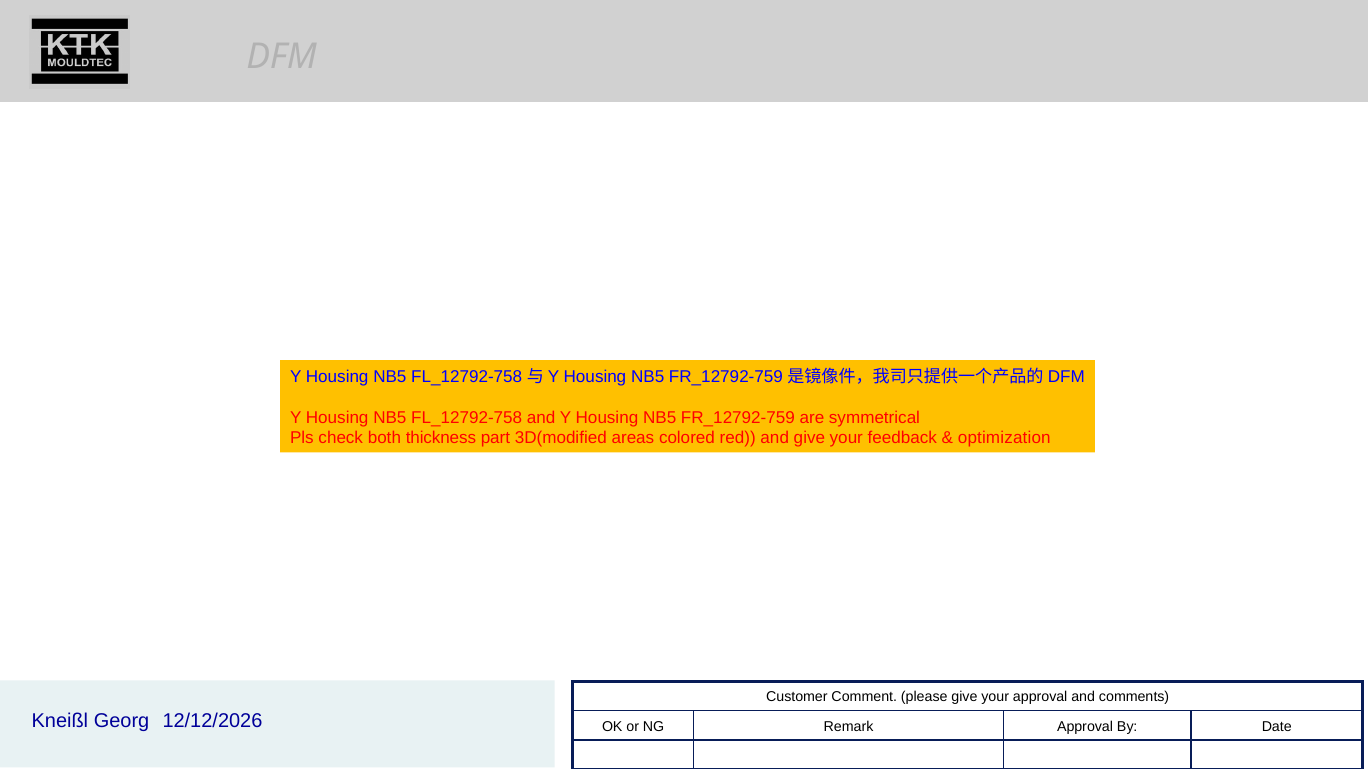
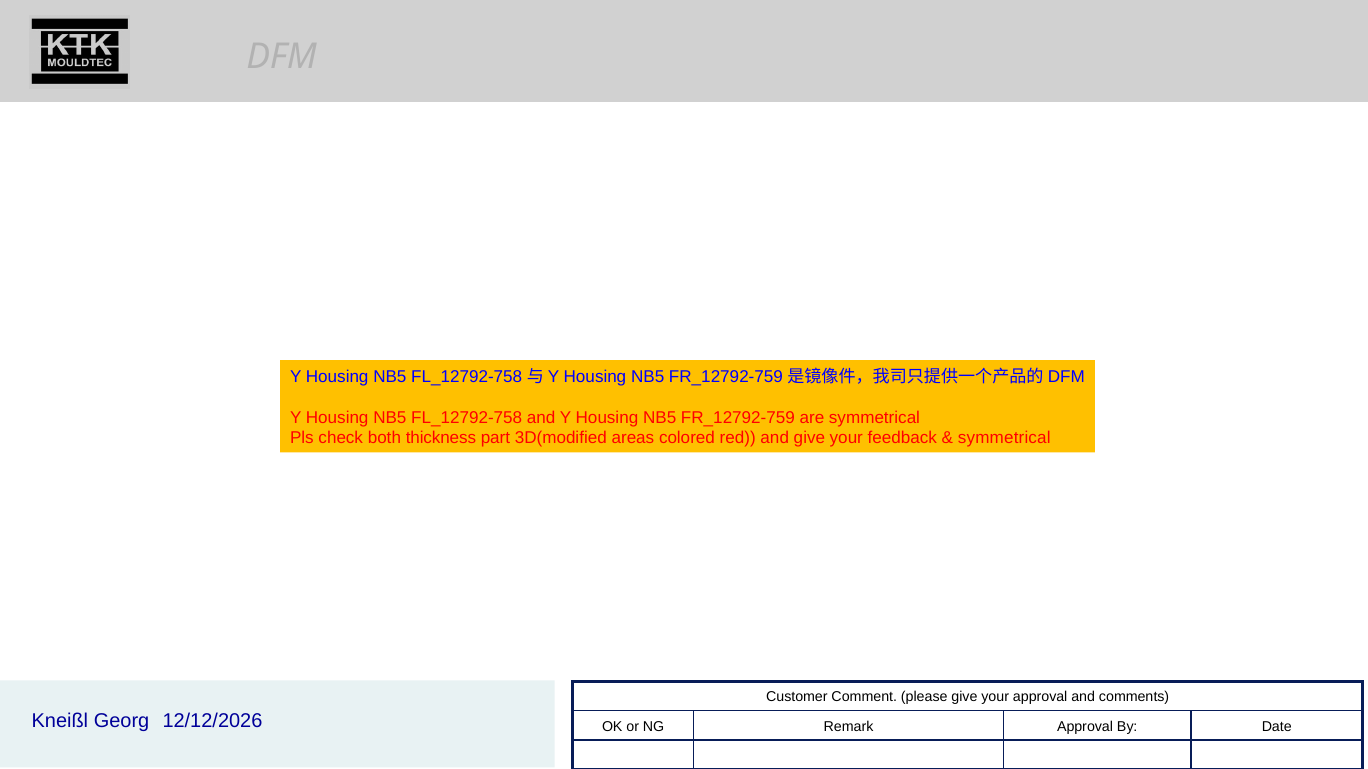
optimization: optimization -> symmetrical (1004, 439)
